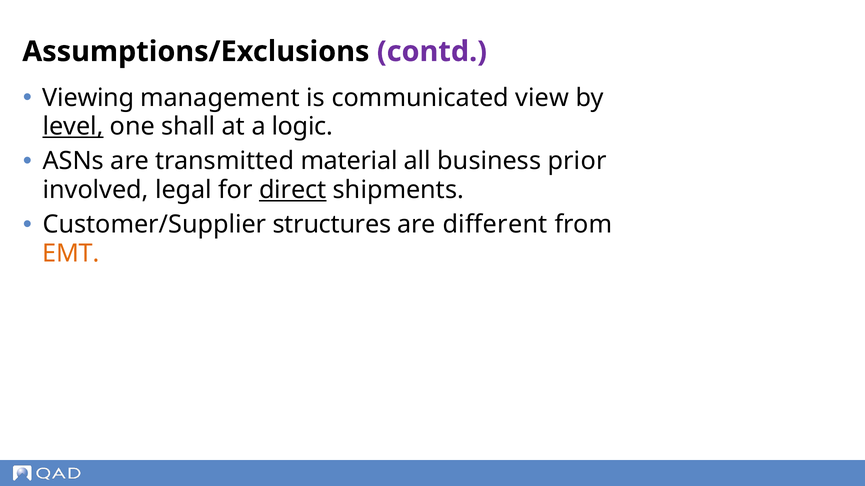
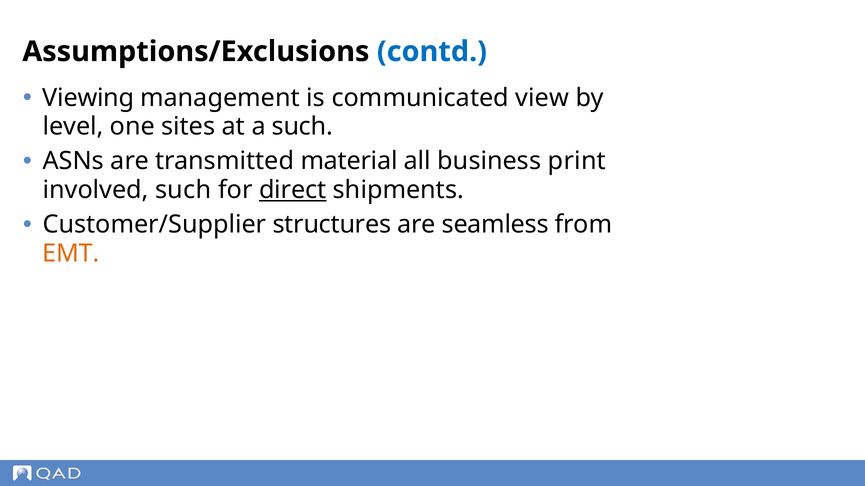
contd colour: purple -> blue (432, 52)
level underline: present -> none (73, 127)
shall: shall -> sites (188, 127)
a logic: logic -> such (302, 127)
prior: prior -> print (577, 161)
involved legal: legal -> such (183, 190)
different: different -> seamless (495, 225)
